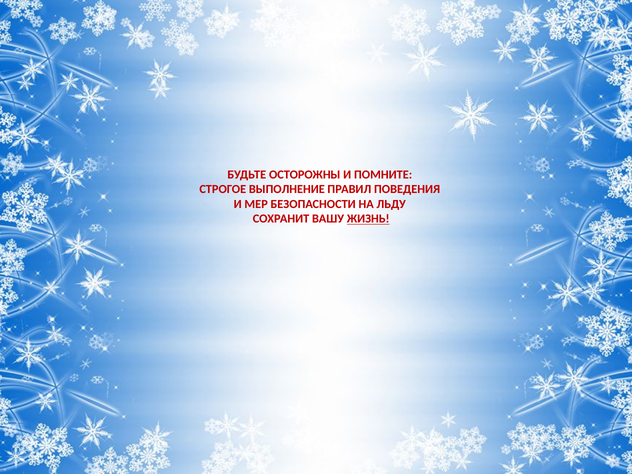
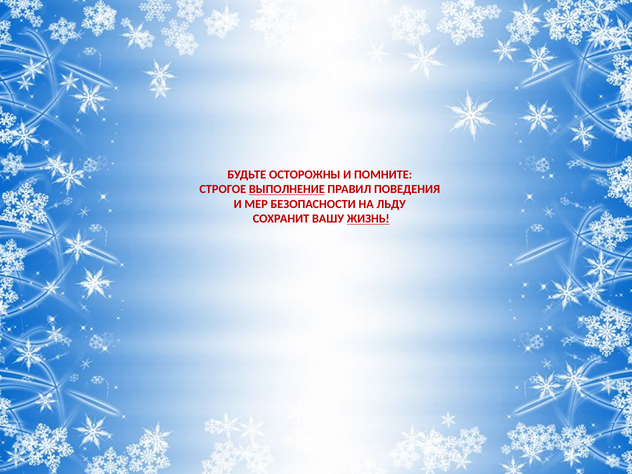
ВЫПОЛНЕНИЕ underline: none -> present (287, 189)
